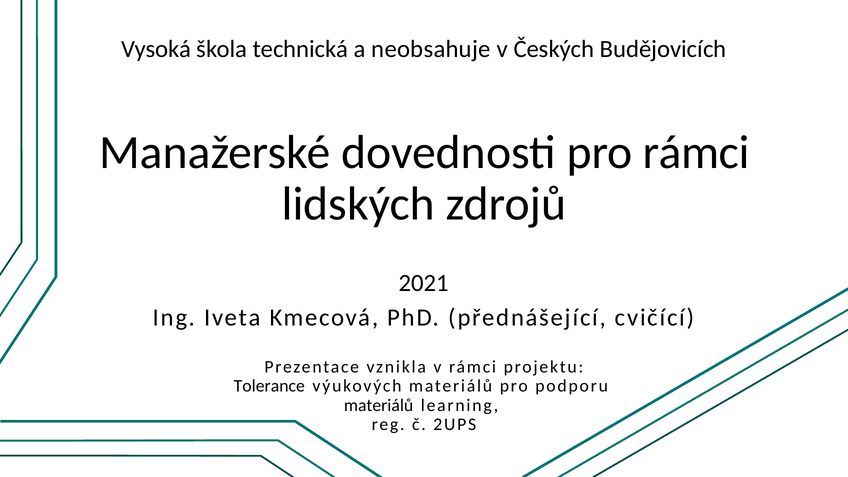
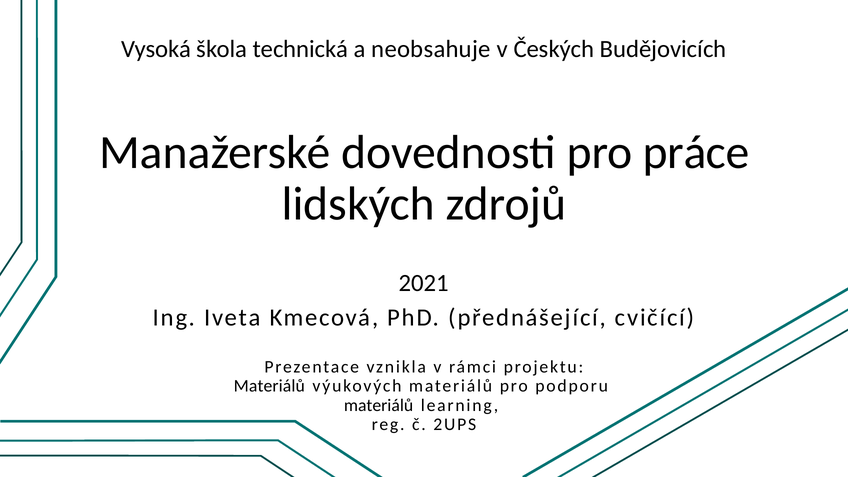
pro rámci: rámci -> práce (696, 152)
Tolerance: Tolerance -> Materiálů (269, 386)
